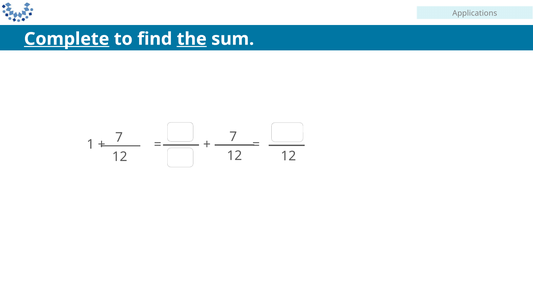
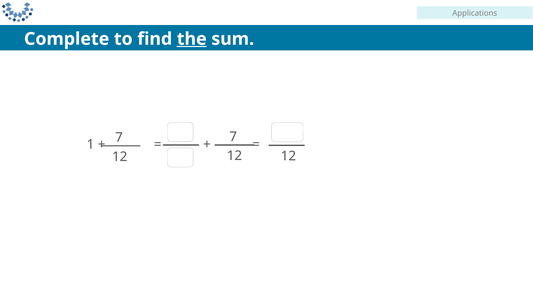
Complete underline: present -> none (67, 39)
